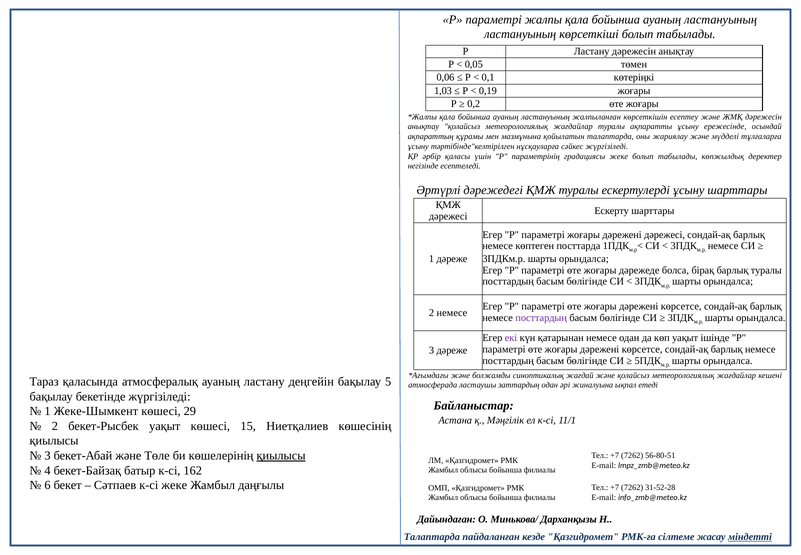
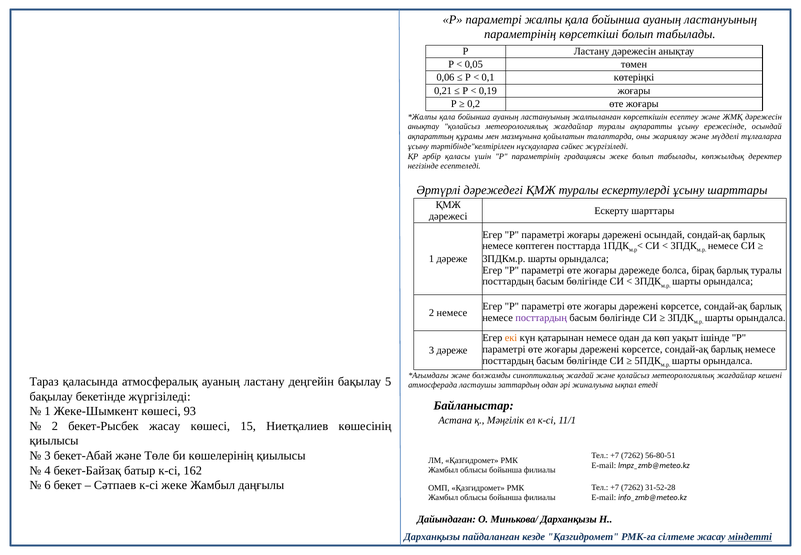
ластануының: ластануының -> параметрінің (520, 34)
1,03: 1,03 -> 0,21 (443, 91)
дәрежені дәрежесі: дәрежесі -> осындай (664, 234)
екі colour: purple -> orange (511, 338)
29: 29 -> 93 (190, 411)
бекет-Рысбек уақыт: уақыт -> жасау (165, 426)
қиылысы underline: present -> none (281, 455)
Талаптарда: Талаптарда -> Дарханқызы (432, 536)
